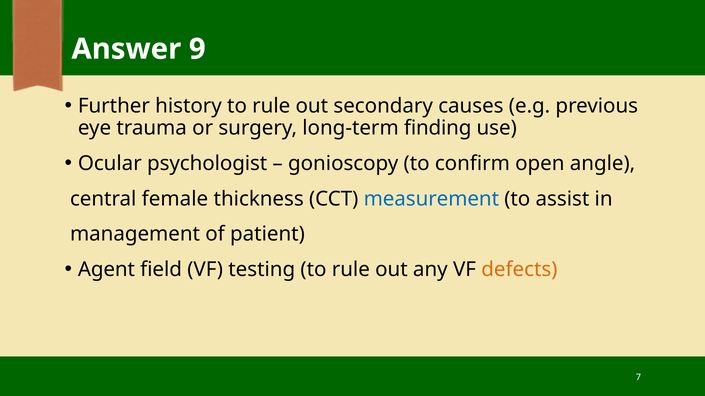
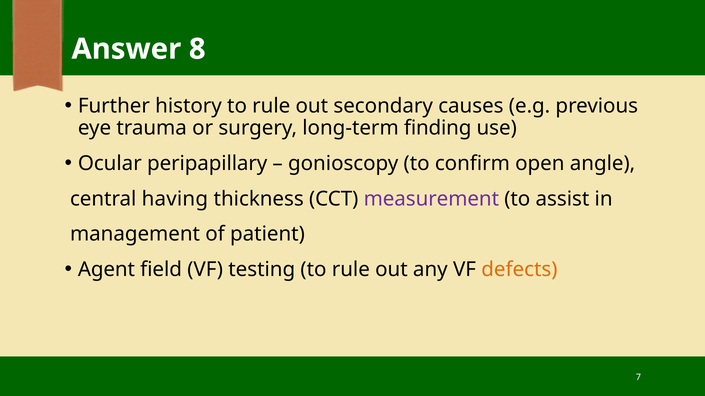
9: 9 -> 8 (197, 49)
psychologist: psychologist -> peripapillary (207, 164)
female: female -> having (175, 199)
measurement colour: blue -> purple (431, 199)
